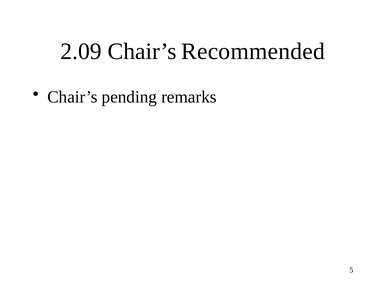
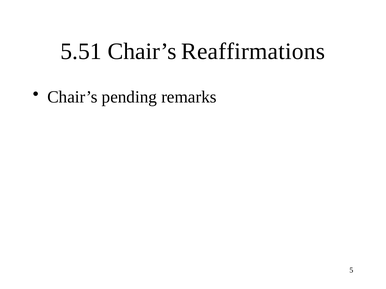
2.09: 2.09 -> 5.51 (81, 51)
Recommended: Recommended -> Reaffirmations (253, 51)
